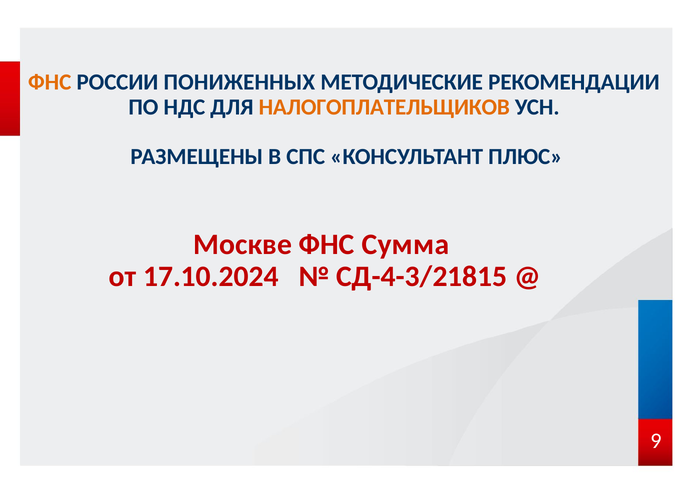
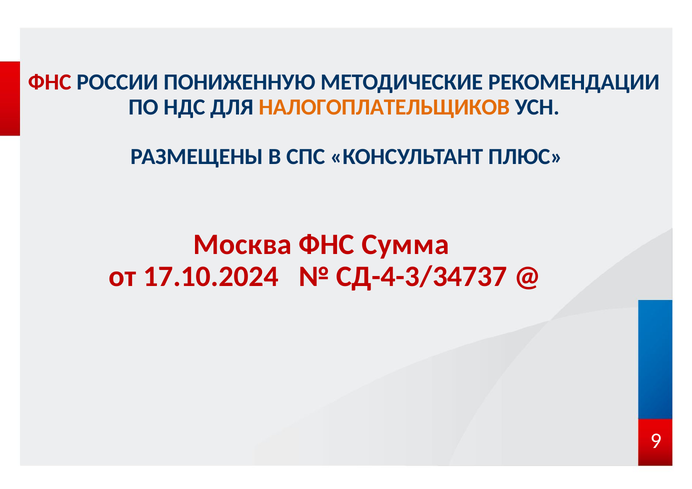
ФНС colour: orange -> red (50, 82)
ПОНИЖЕННЫХ: ПОНИЖЕННЫХ -> ПОНИЖЕННУЮ (239, 82)
Москве: Москве -> Москва (243, 245)
СД-4-3/21815: СД-4-3/21815 -> СД-4-3/34737 (422, 277)
